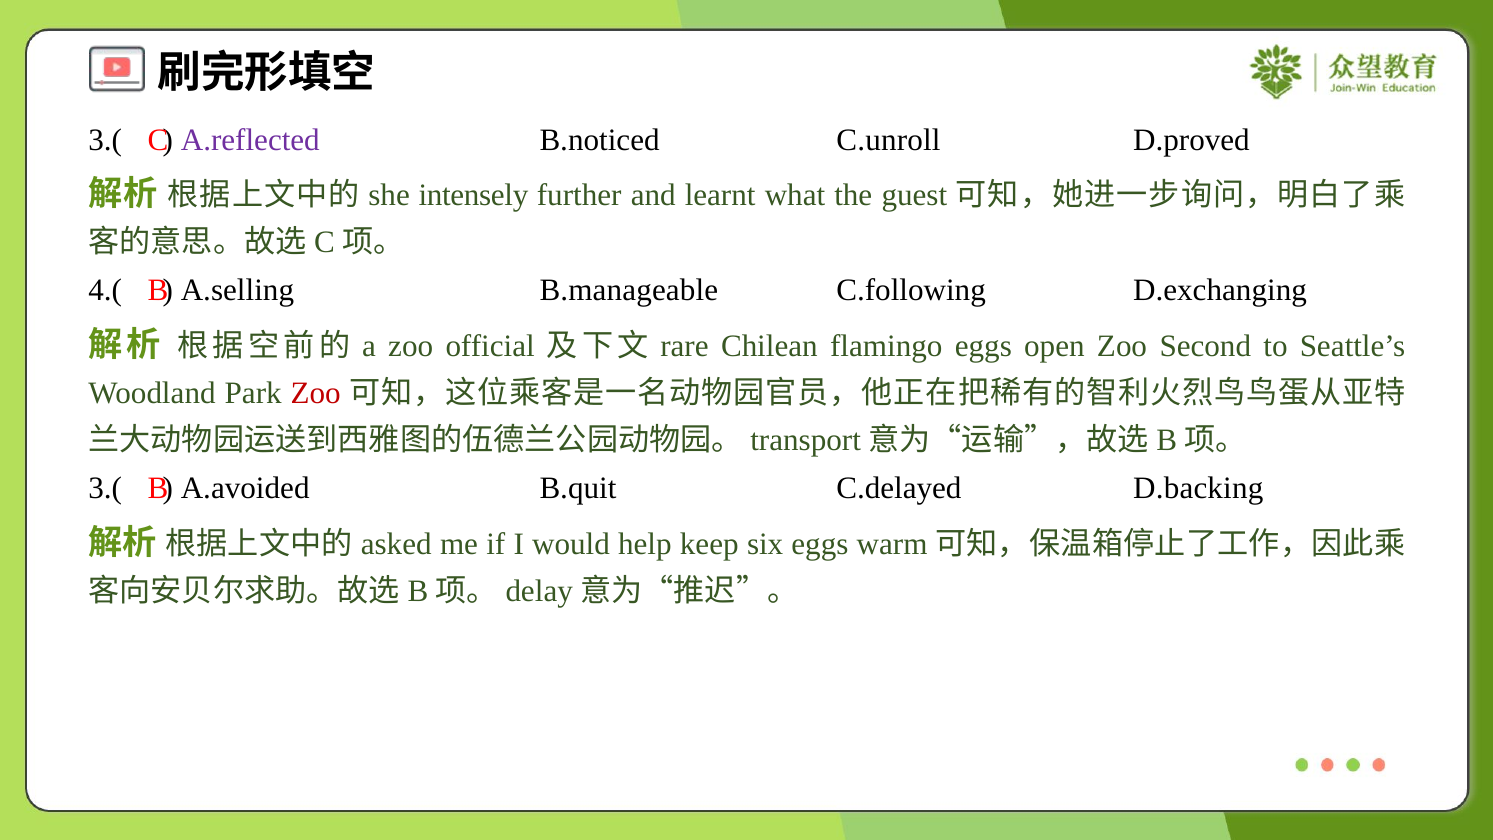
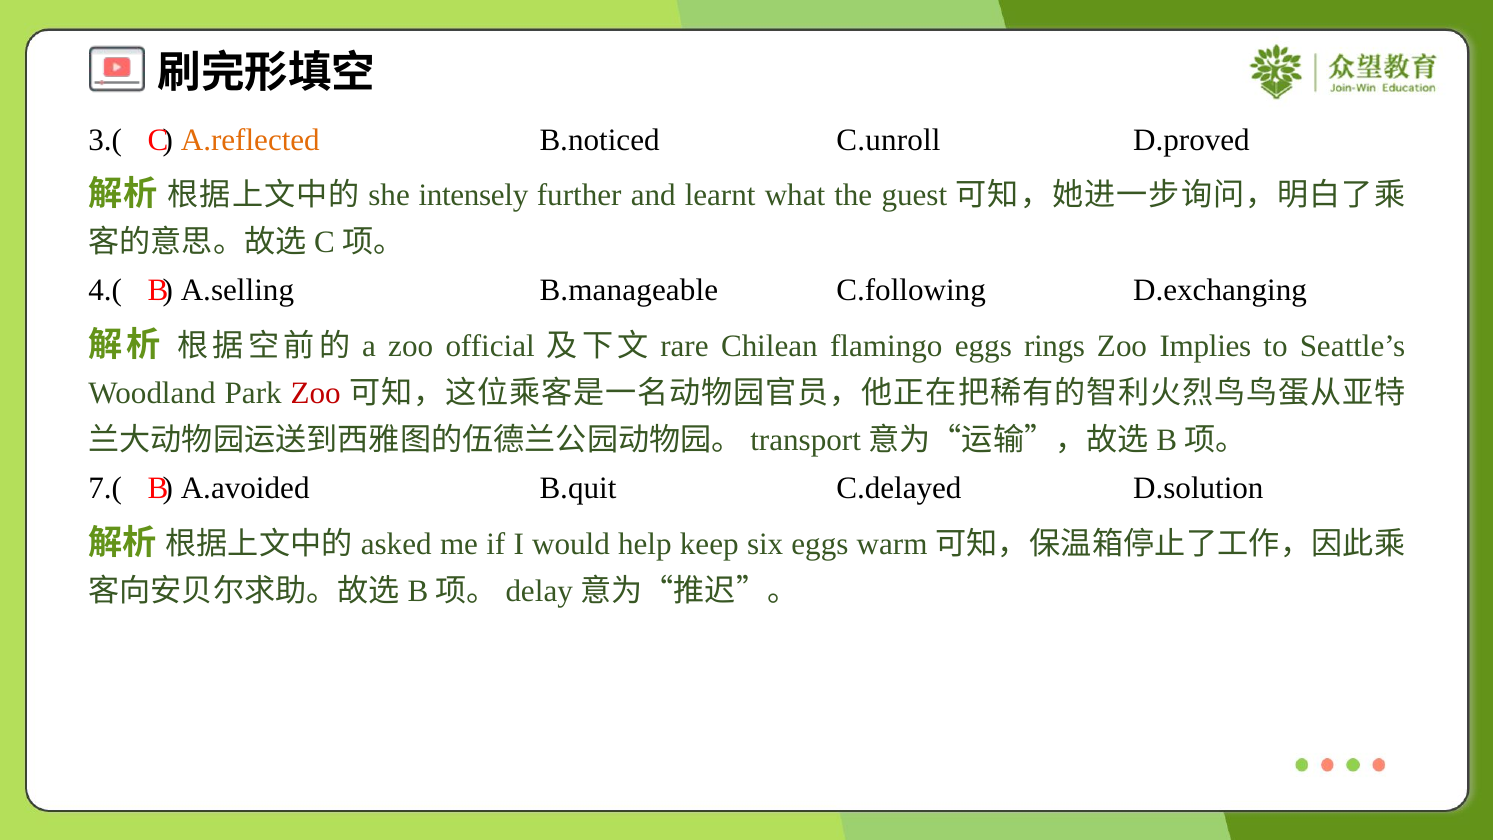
A.reflected colour: purple -> orange (250, 140)
open: open -> rings (1055, 346)
Second: Second -> Implies (1205, 346)
3.(: 3.( -> 7.( (105, 488)
D.backing: D.backing -> D.solution (1198, 488)
